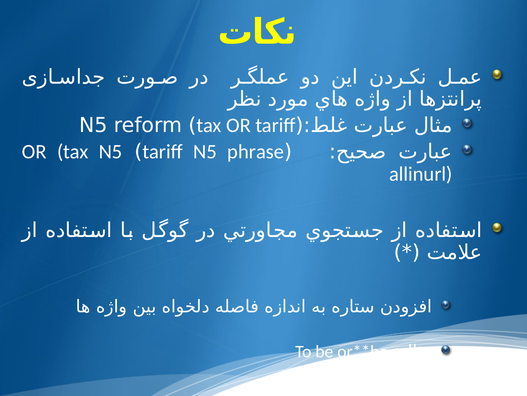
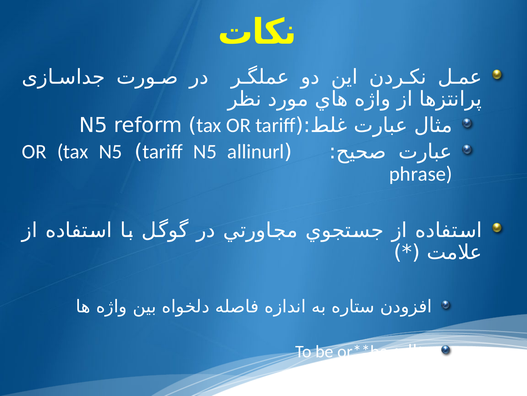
phrase: phrase -> allinurl (256, 151)
allinurl: allinurl -> phrase (421, 174)
